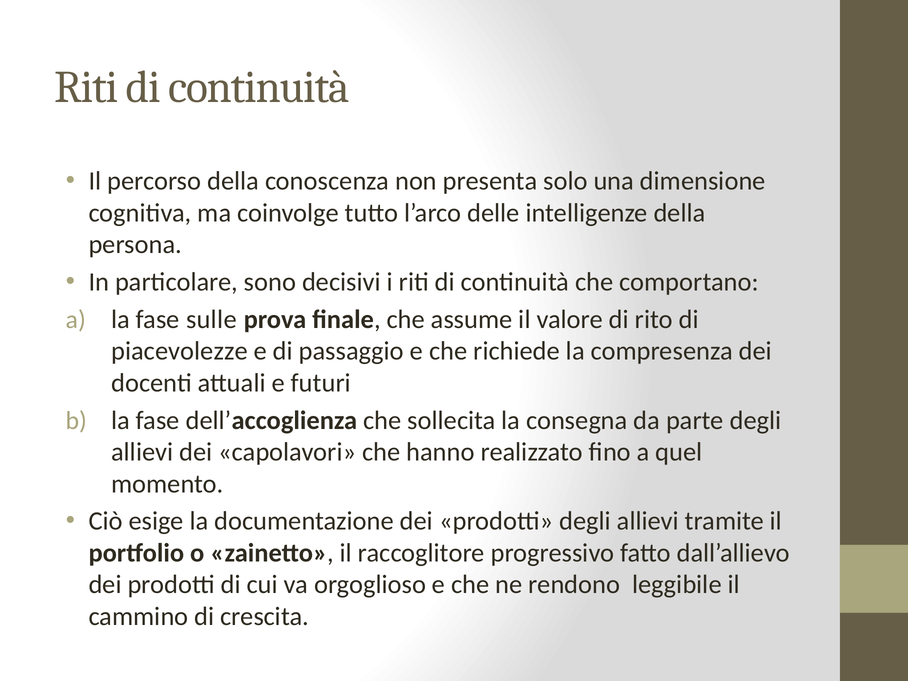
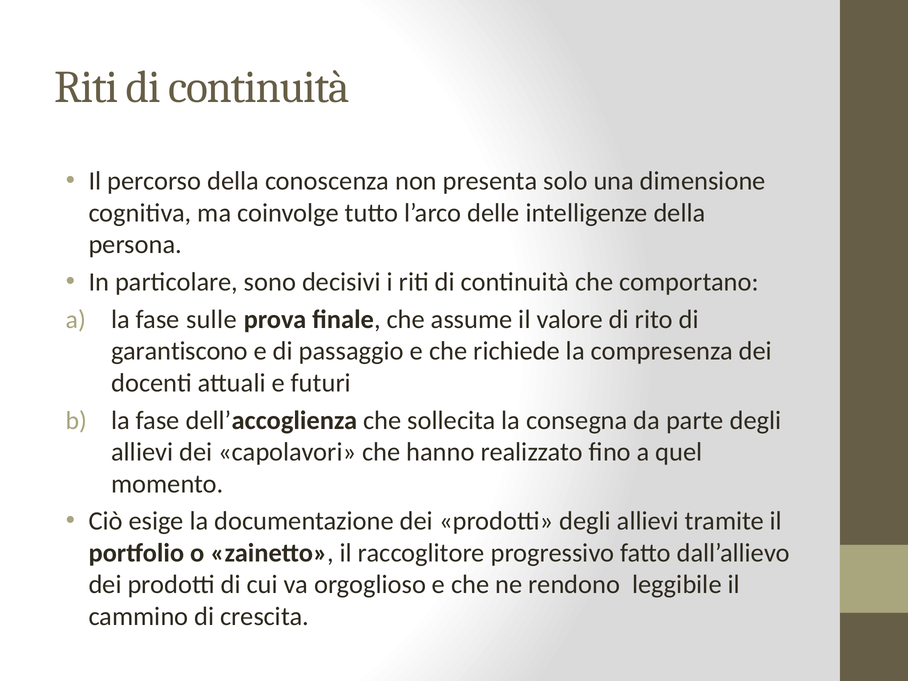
piacevolezze: piacevolezze -> garantiscono (180, 351)
